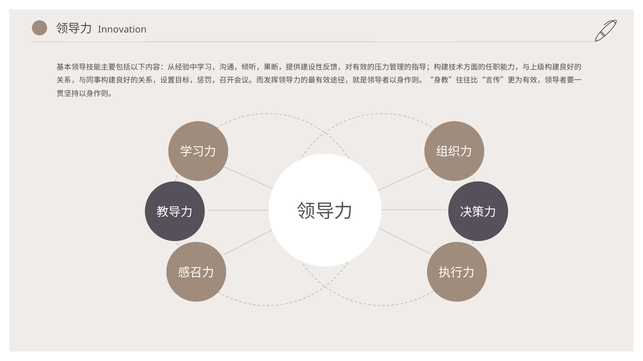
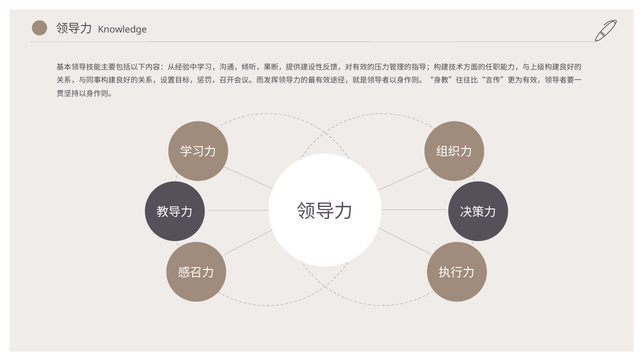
Innovation: Innovation -> Knowledge (122, 29)
